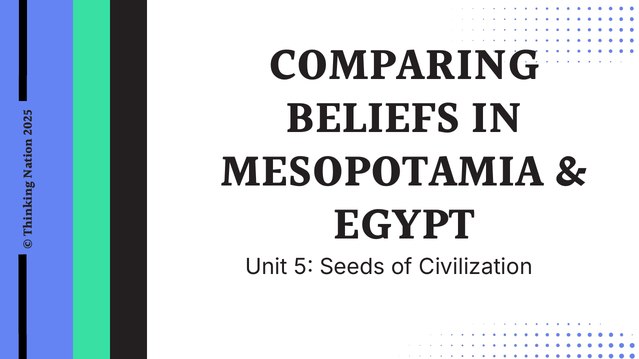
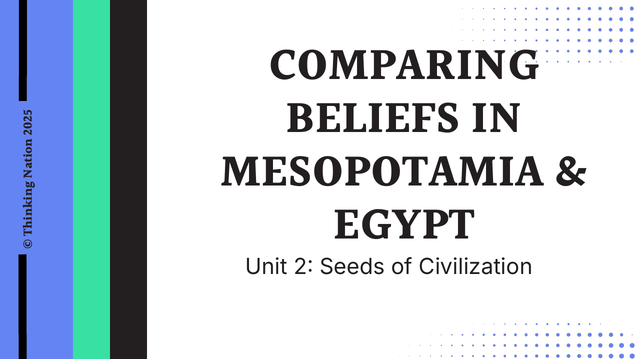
Unit 5: 5 -> 2 (304, 267)
